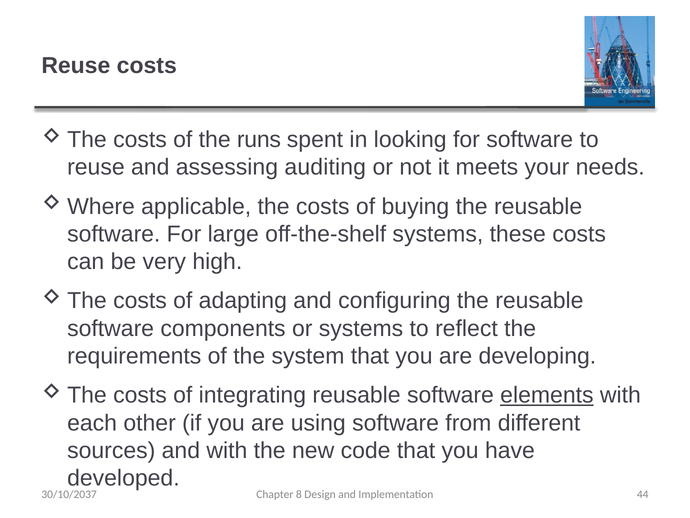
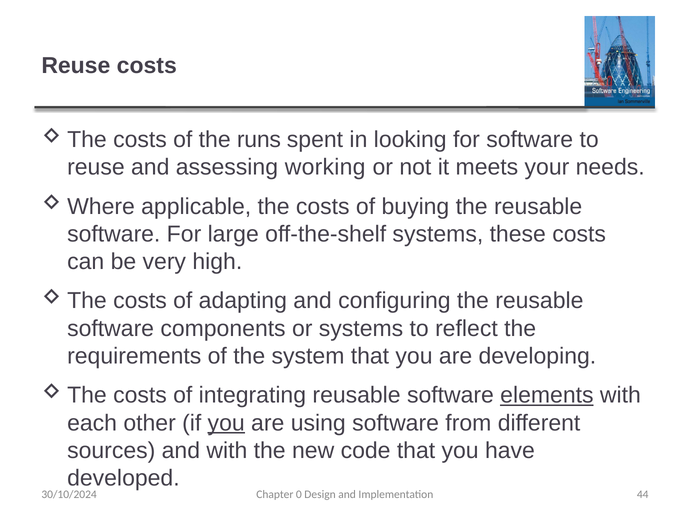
auditing: auditing -> working (325, 167)
you underline: none -> present (226, 423)
8: 8 -> 0 (299, 494)
30/10/2037: 30/10/2037 -> 30/10/2024 (69, 494)
